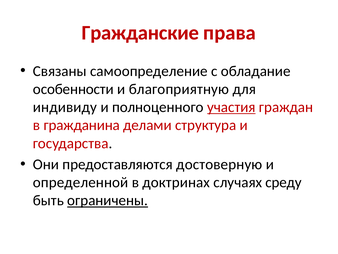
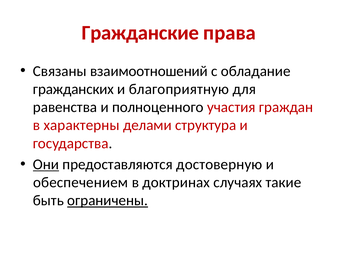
самоопределение: самоопределение -> взаимоотношений (149, 71)
особенности: особенности -> гражданских (73, 89)
индивиду: индивиду -> равенства (65, 107)
участия underline: present -> none (231, 107)
гражданина: гражданина -> характерны (82, 125)
Они underline: none -> present (46, 164)
определенной: определенной -> обеспечением (81, 182)
среду: среду -> такие (283, 182)
